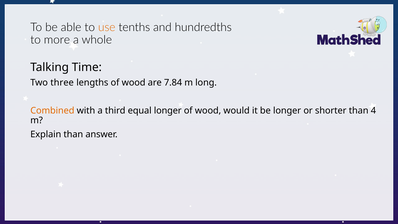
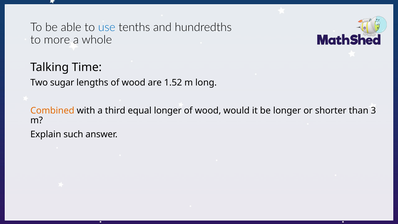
use colour: orange -> blue (107, 27)
three: three -> sugar (62, 83)
7.84: 7.84 -> 1.52 (173, 83)
4: 4 -> 3 (373, 111)
Explain than: than -> such (73, 134)
